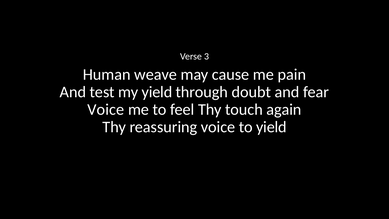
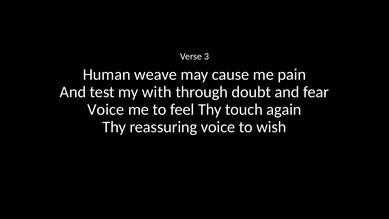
my yield: yield -> with (157, 92)
to yield: yield -> wish (271, 127)
